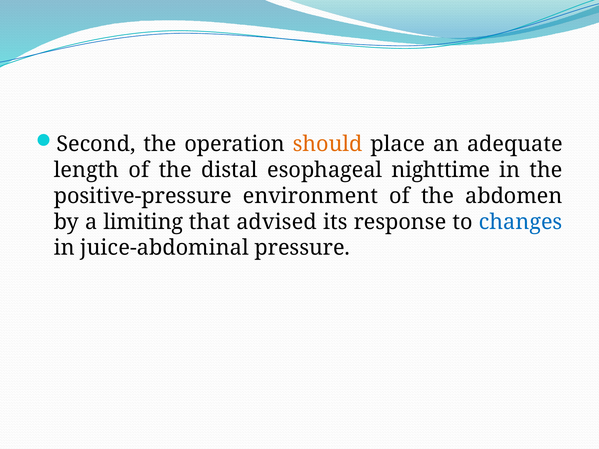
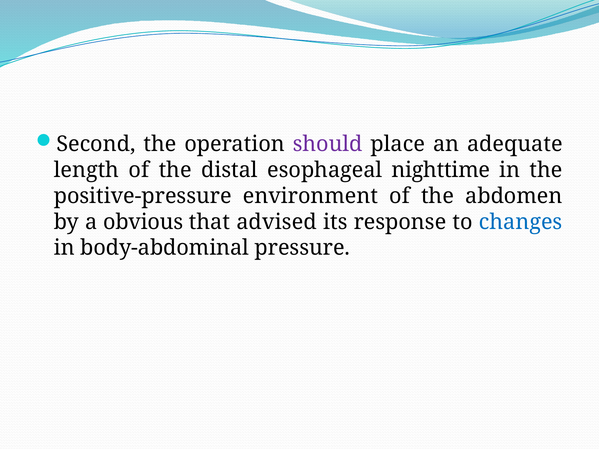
should colour: orange -> purple (328, 144)
limiting: limiting -> obvious (143, 222)
juice-abdominal: juice-abdominal -> body-abdominal (165, 248)
